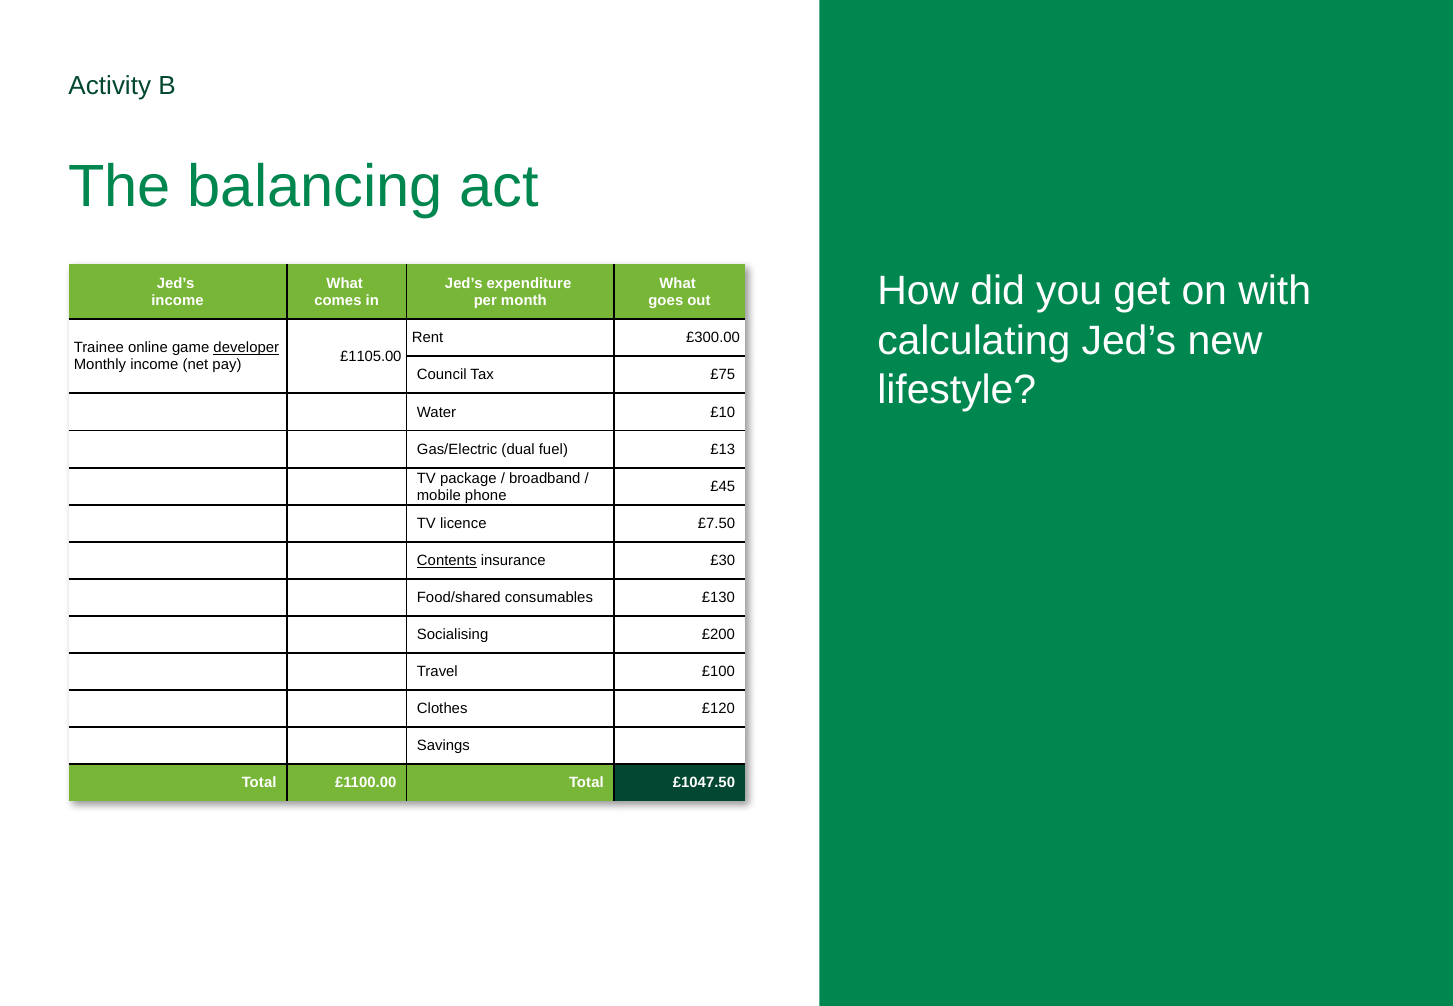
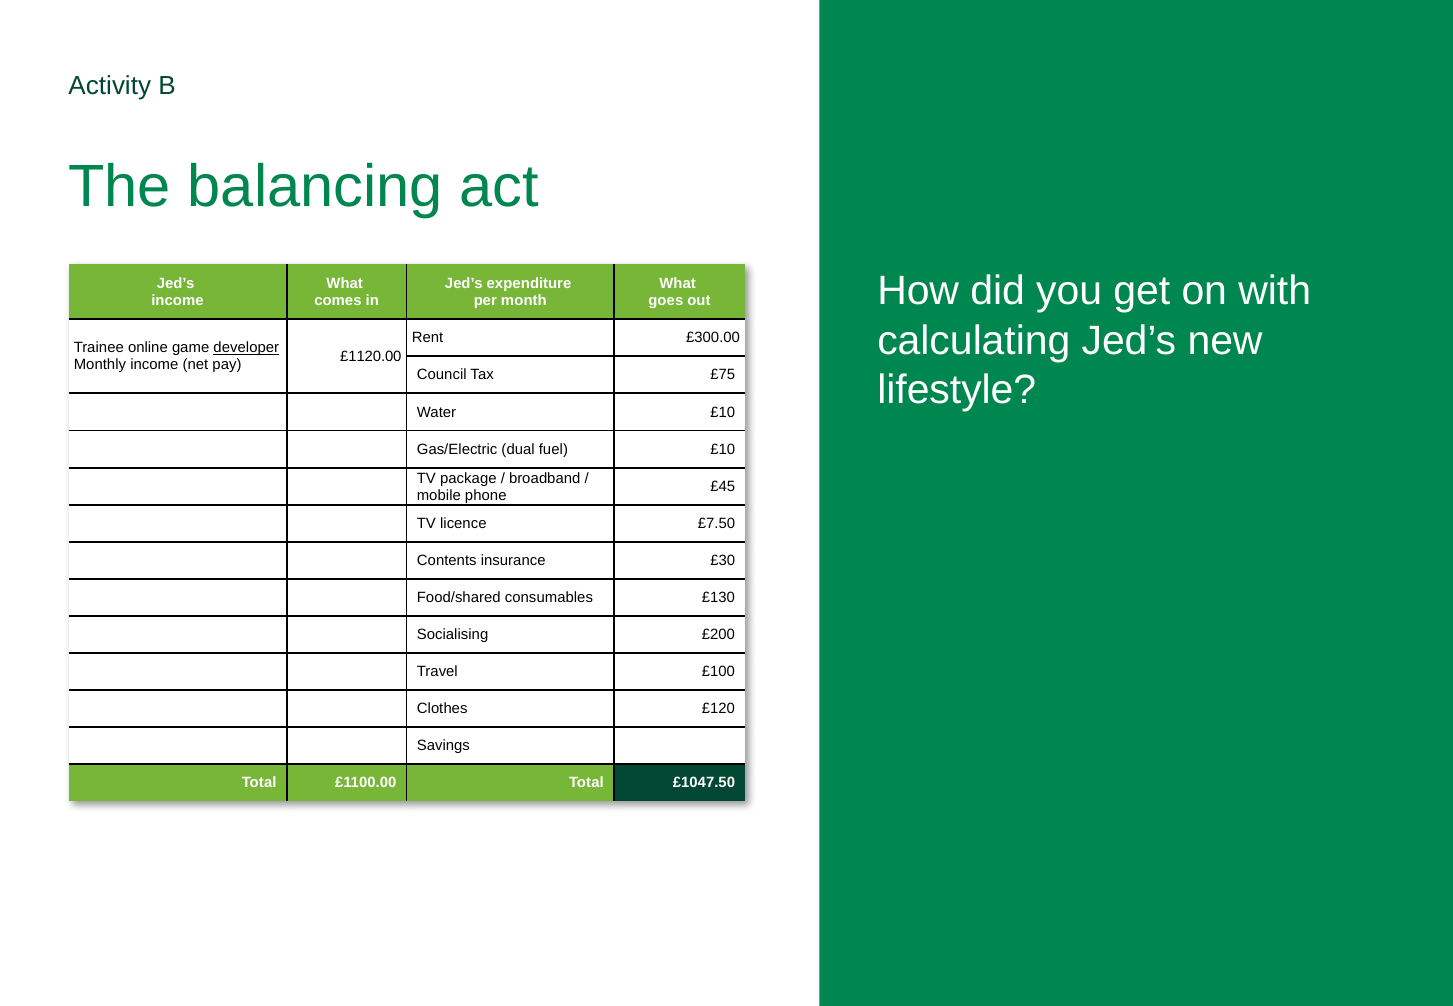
£1105.00: £1105.00 -> £1120.00 (371, 356)
fuel £13: £13 -> £10 (723, 450)
Contents underline: present -> none (447, 561)
